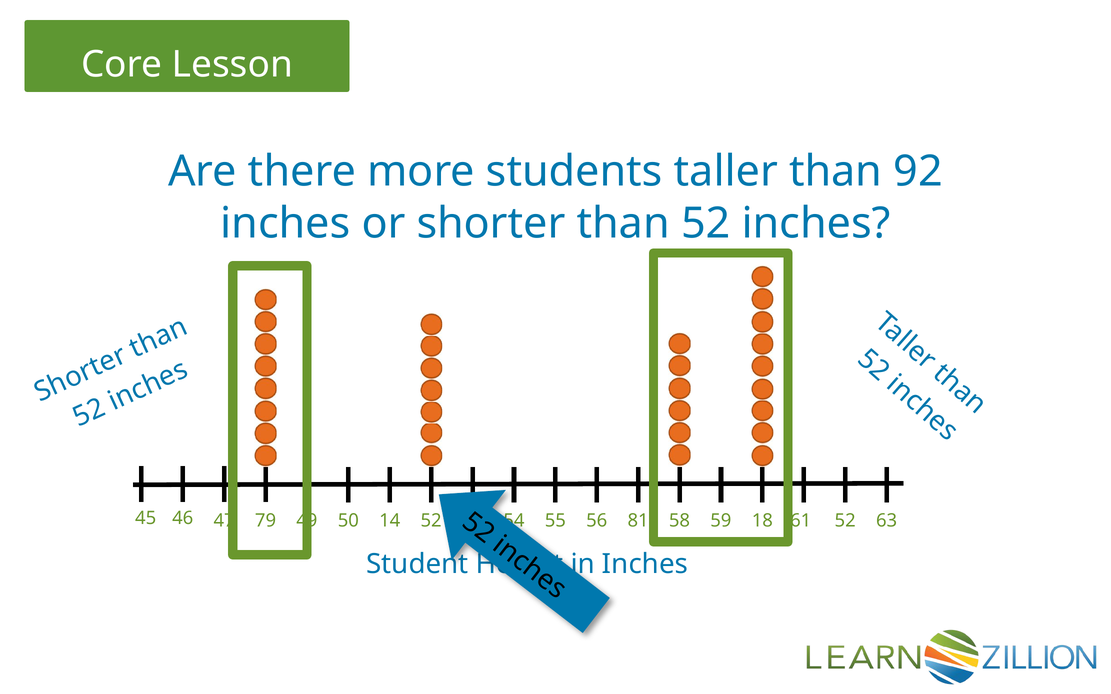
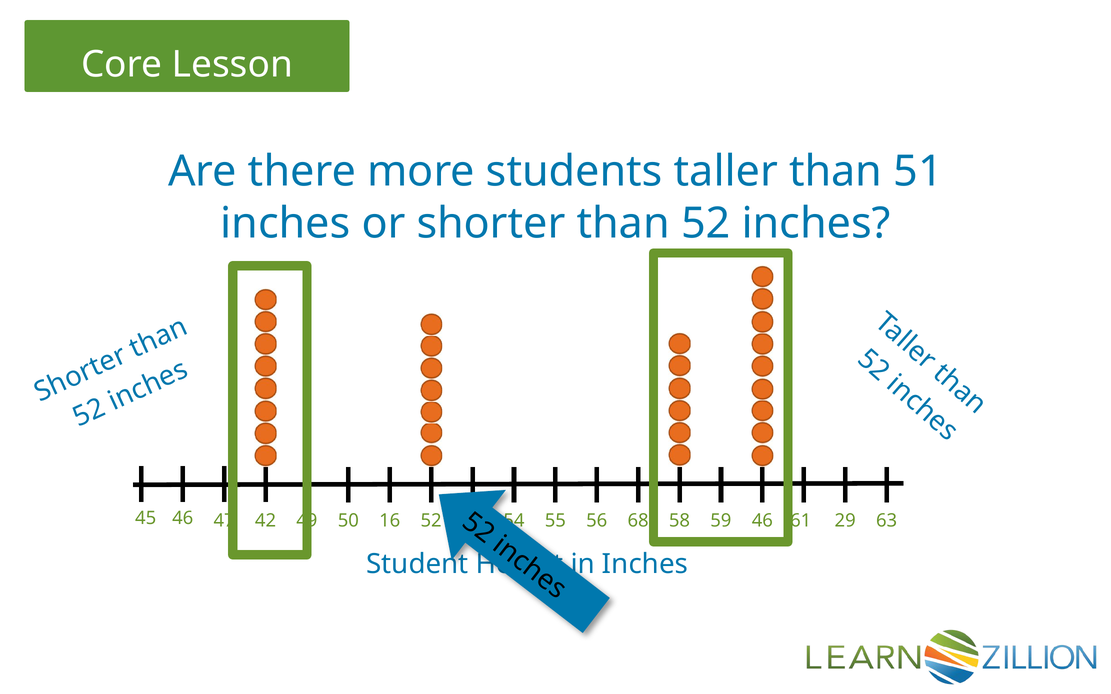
92: 92 -> 51 (918, 172)
79: 79 -> 42 (266, 521)
14: 14 -> 16 (390, 521)
81: 81 -> 68 (638, 521)
59 18: 18 -> 46 (762, 521)
52: 52 -> 29 (845, 521)
